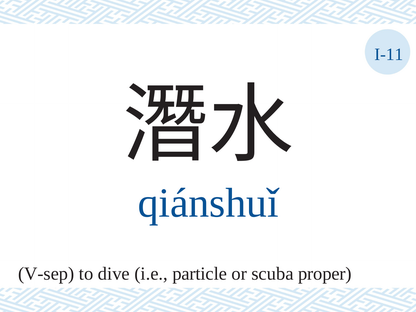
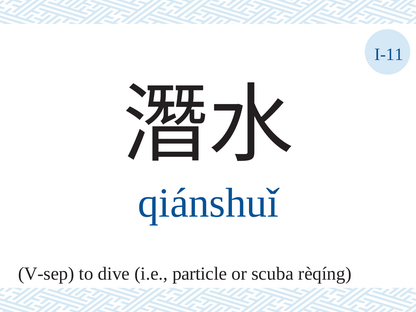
proper: proper -> rèqíng (325, 274)
